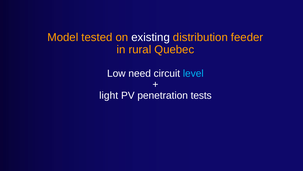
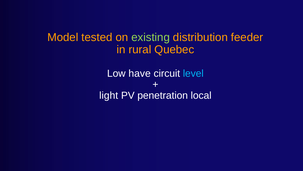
existing colour: white -> light green (151, 37)
need: need -> have (140, 73)
tests: tests -> local (201, 95)
